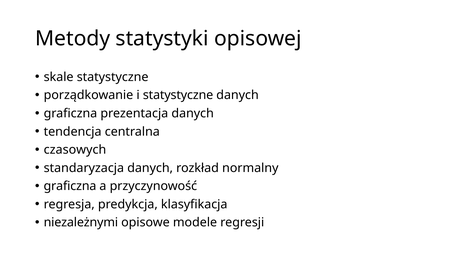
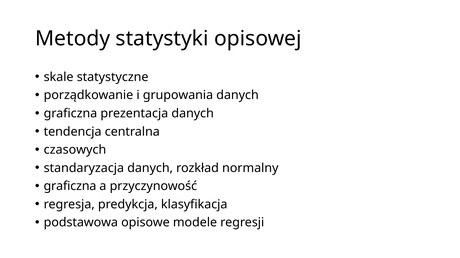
i statystyczne: statystyczne -> grupowania (178, 95)
niezależnymi: niezależnymi -> podstawowa (81, 223)
